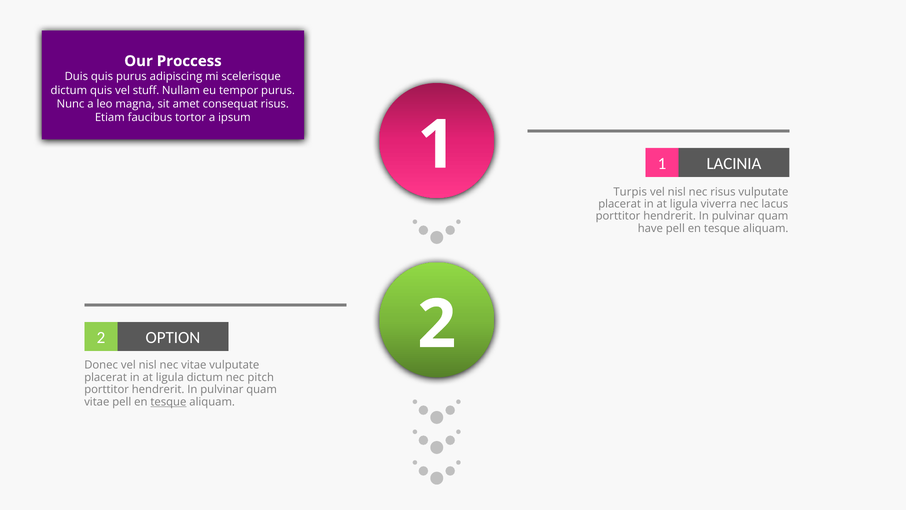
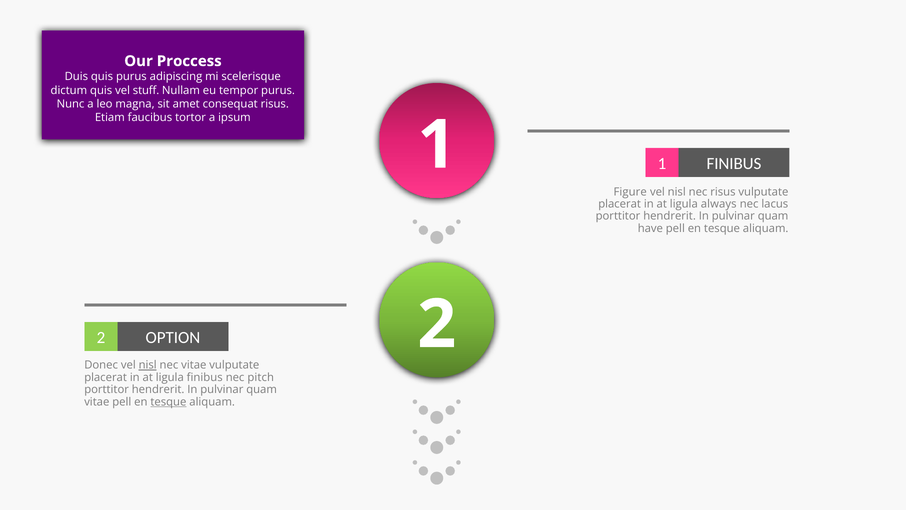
LACINIA: LACINIA -> FINIBUS (734, 164)
Turpis: Turpis -> Figure (630, 192)
viverra: viverra -> always (719, 204)
nisl underline: none -> present (148, 365)
ligula dictum: dictum -> finibus (205, 377)
